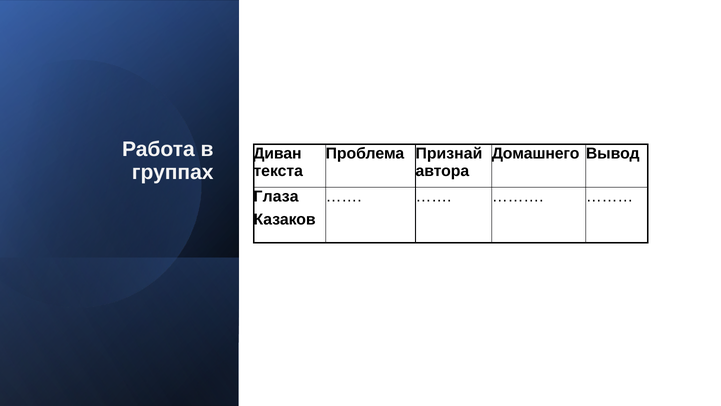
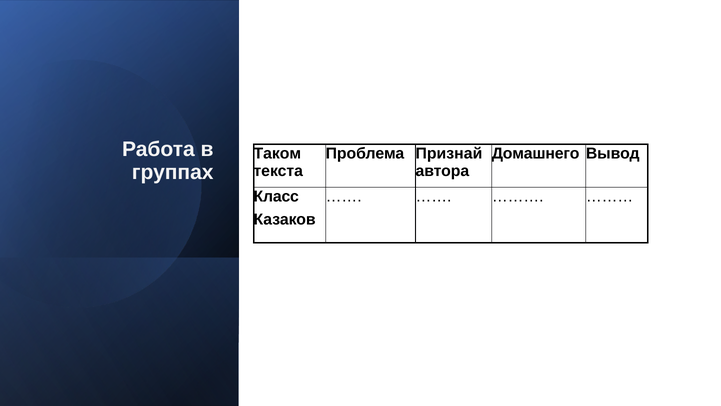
Диван: Диван -> Таком (277, 153)
Глаза: Глаза -> Класс (276, 196)
